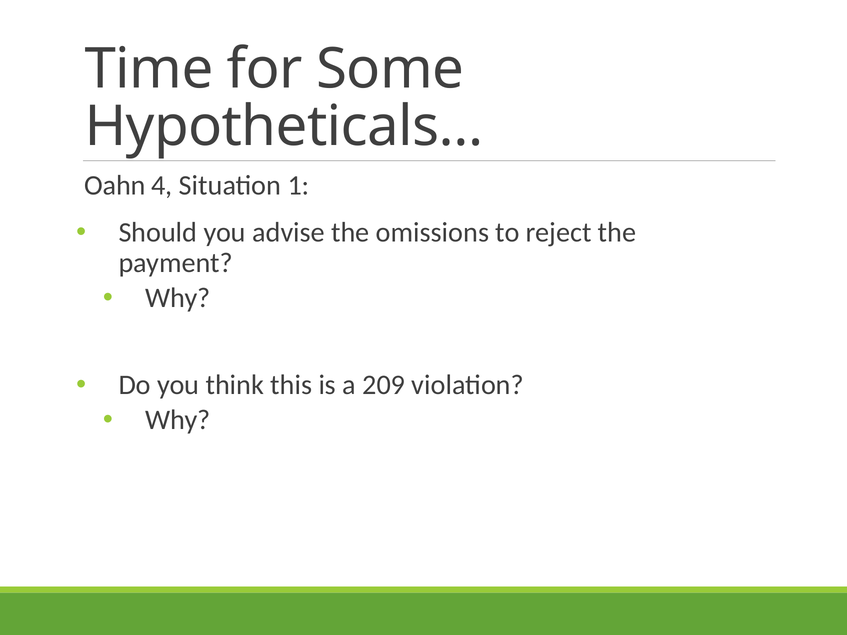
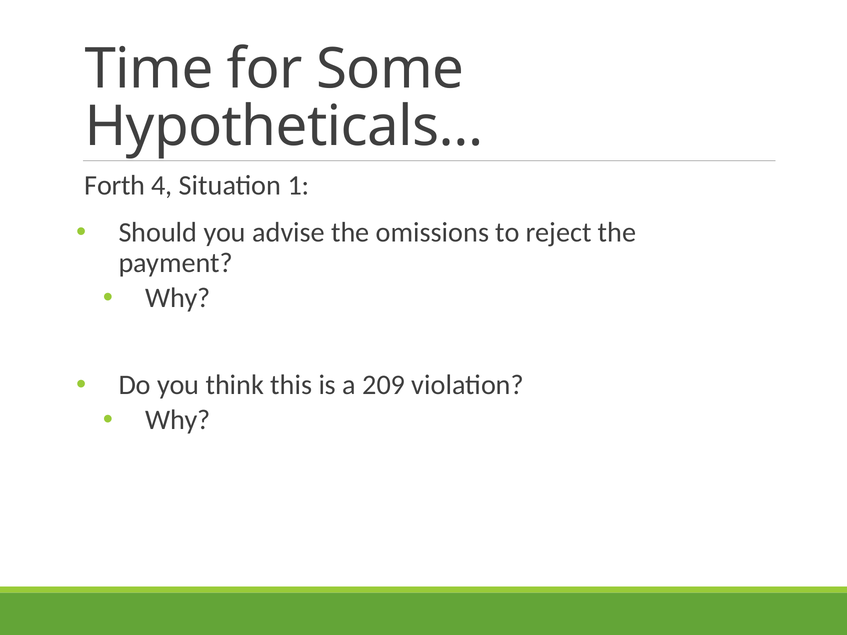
Oahn: Oahn -> Forth (115, 185)
